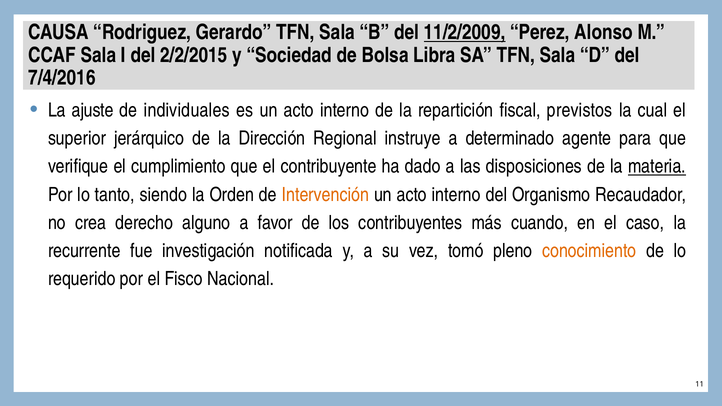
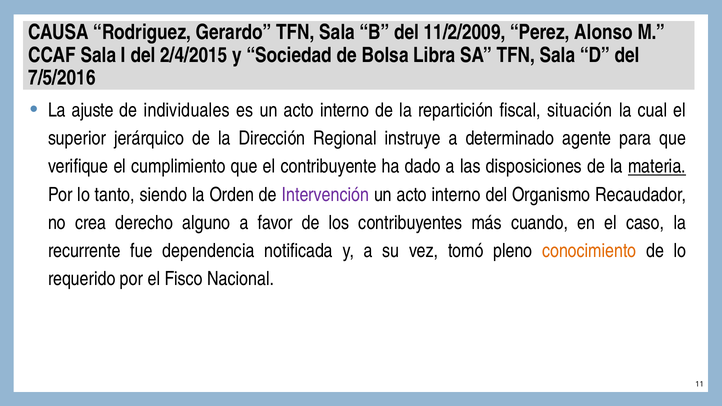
11/2/2009 underline: present -> none (465, 33)
2/2/2015: 2/2/2015 -> 2/4/2015 (194, 55)
7/4/2016: 7/4/2016 -> 7/5/2016 (62, 78)
previstos: previstos -> situación (580, 110)
Intervención colour: orange -> purple (325, 195)
investigación: investigación -> dependencia (208, 251)
